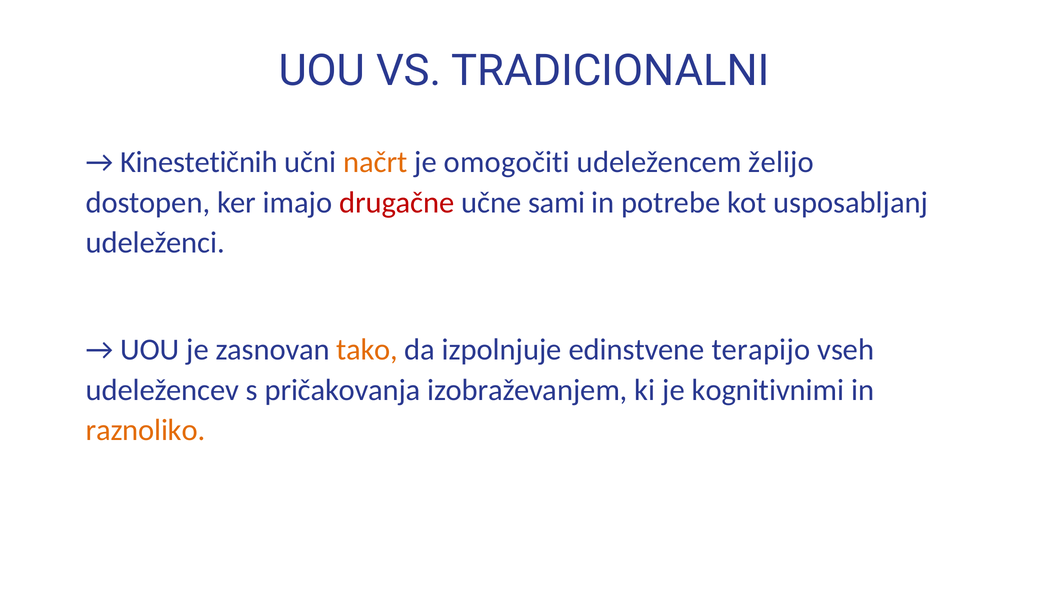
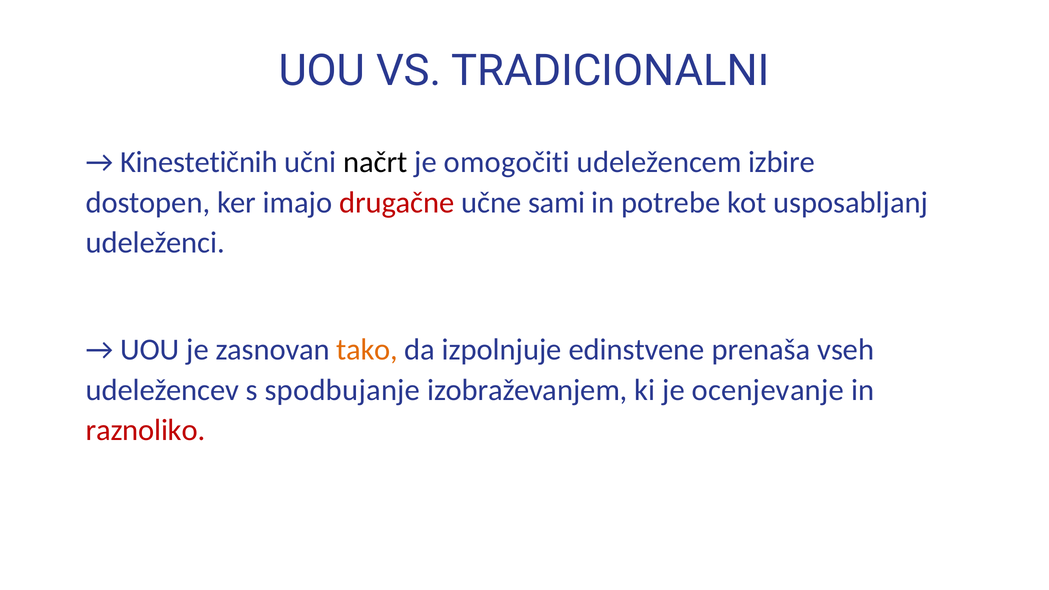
načrt colour: orange -> black (375, 162)
želijo: želijo -> izbire (781, 162)
terapijo: terapijo -> prenaša (761, 350)
pričakovanja: pričakovanja -> spodbujanje (342, 390)
kognitivnimi: kognitivnimi -> ocenjevanje (768, 390)
raznoliko colour: orange -> red (145, 430)
